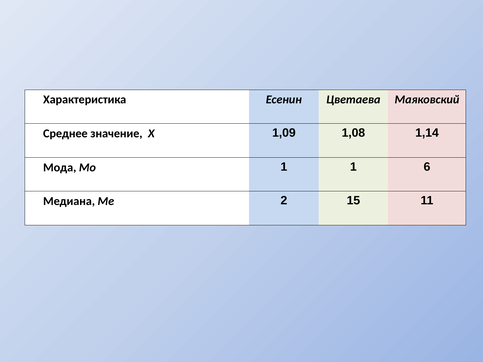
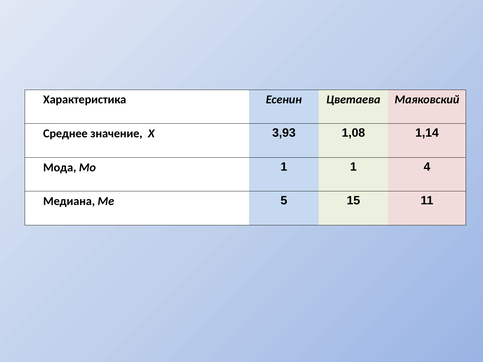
1,09: 1,09 -> 3,93 (284, 133)
6: 6 -> 4 (427, 167)
2: 2 -> 5 (284, 201)
